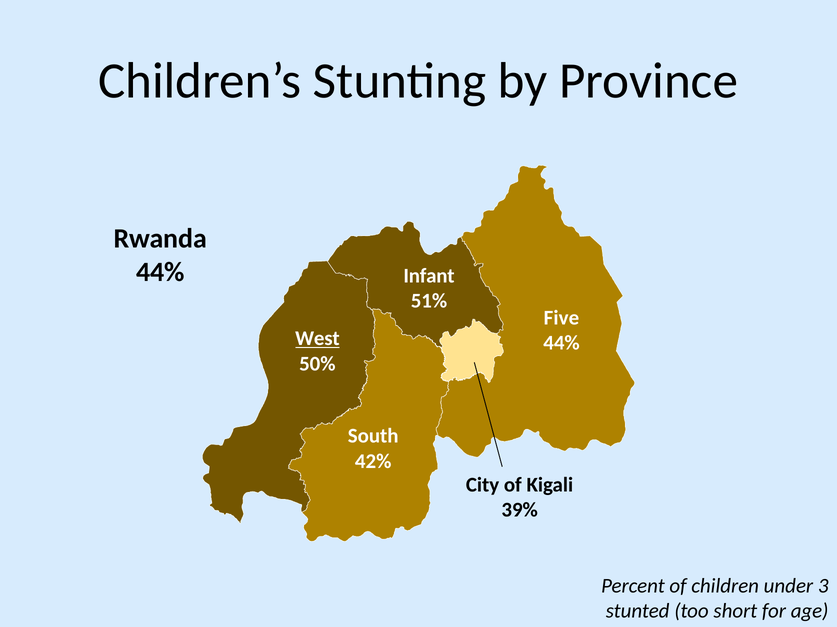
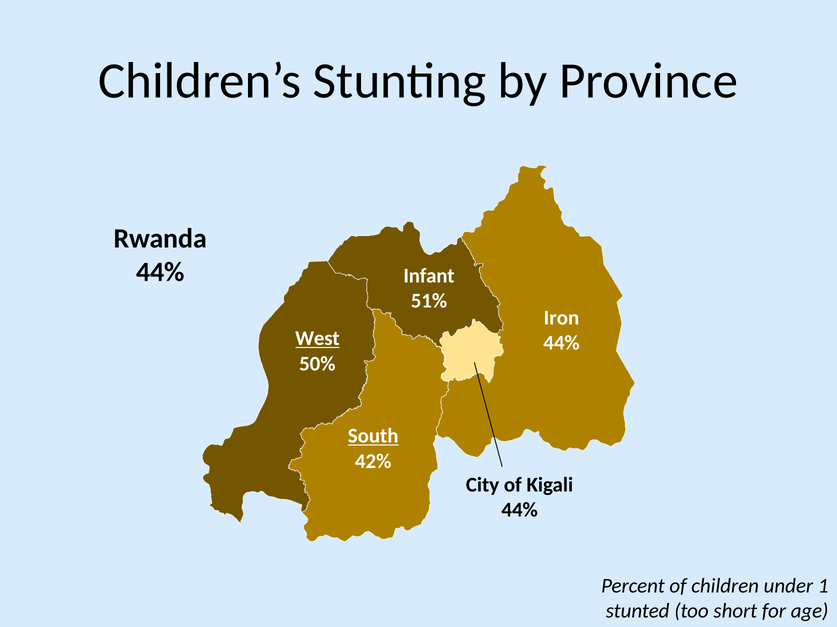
Five: Five -> Iron (561, 318)
South underline: none -> present (373, 437)
39%: 39% -> 44% (520, 511)
3: 3 -> 1 (823, 587)
